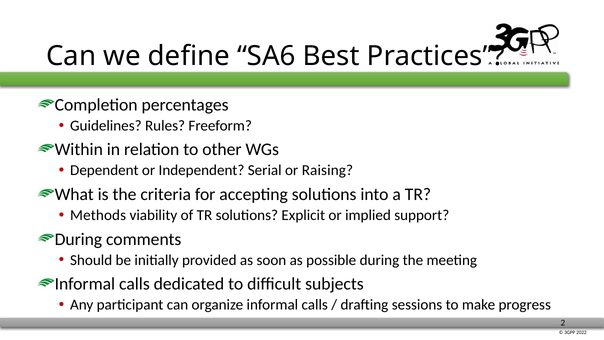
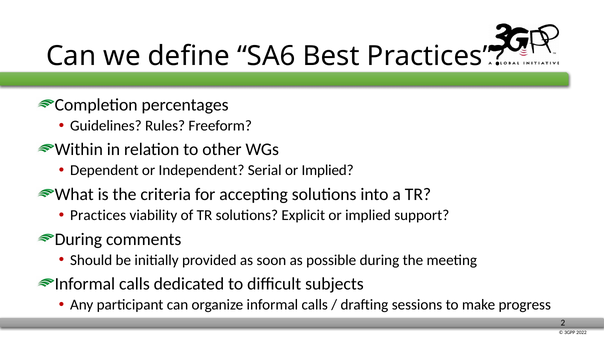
Serial or Raising: Raising -> Implied (328, 170)
Methods: Methods -> Practices (98, 215)
